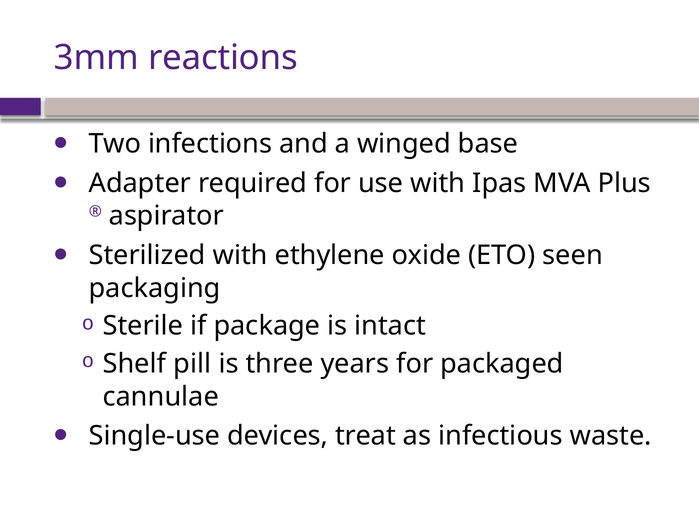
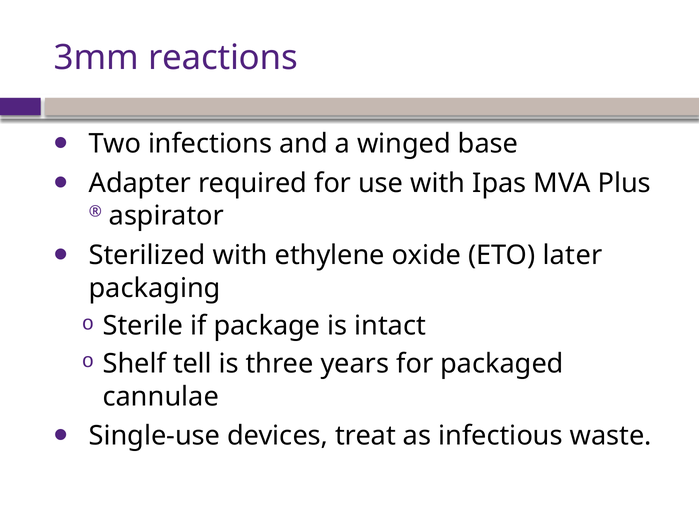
seen: seen -> later (573, 256)
pill: pill -> tell (192, 364)
